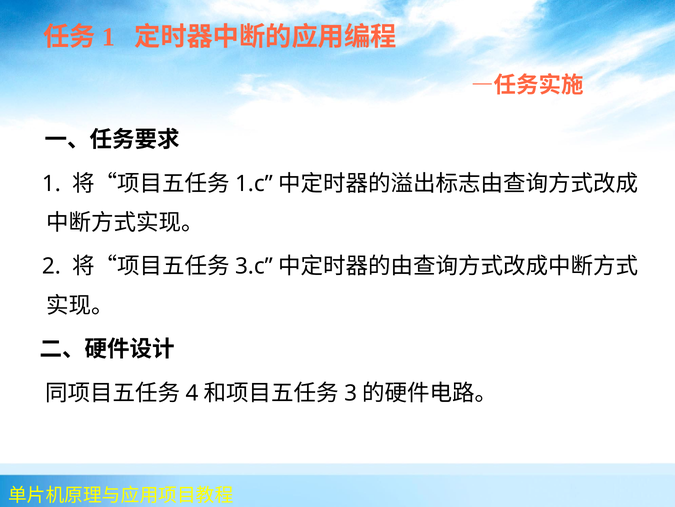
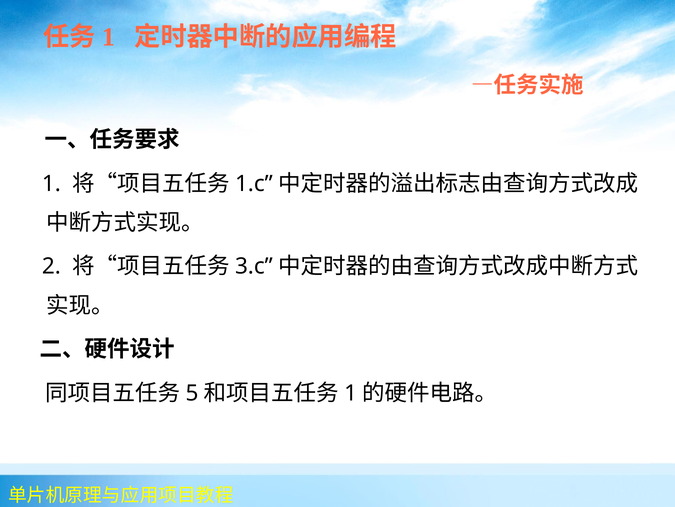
4: 4 -> 5 (192, 393)
3: 3 -> 1 (351, 393)
